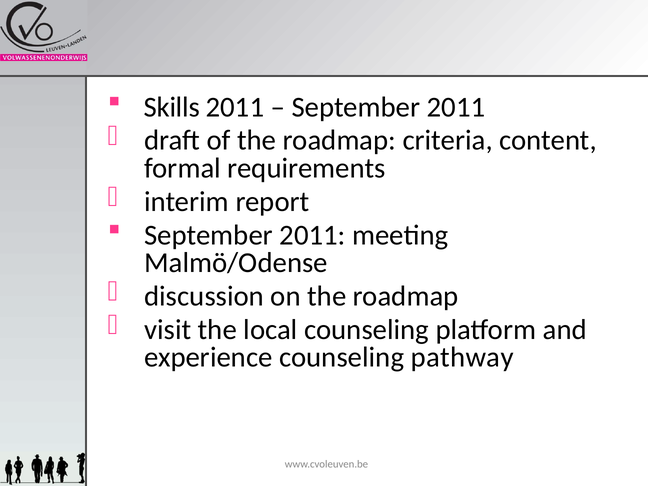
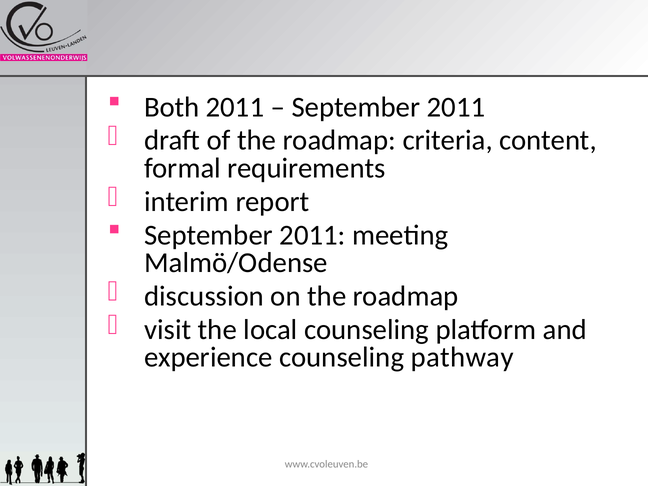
Skills: Skills -> Both (172, 107)
